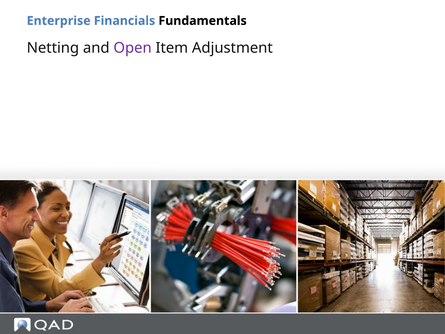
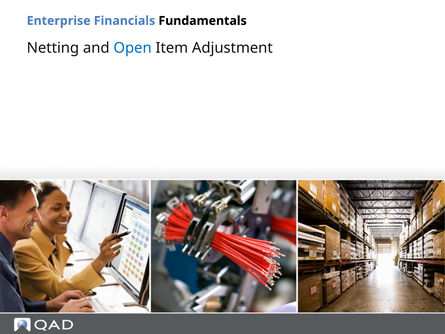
Open colour: purple -> blue (133, 48)
